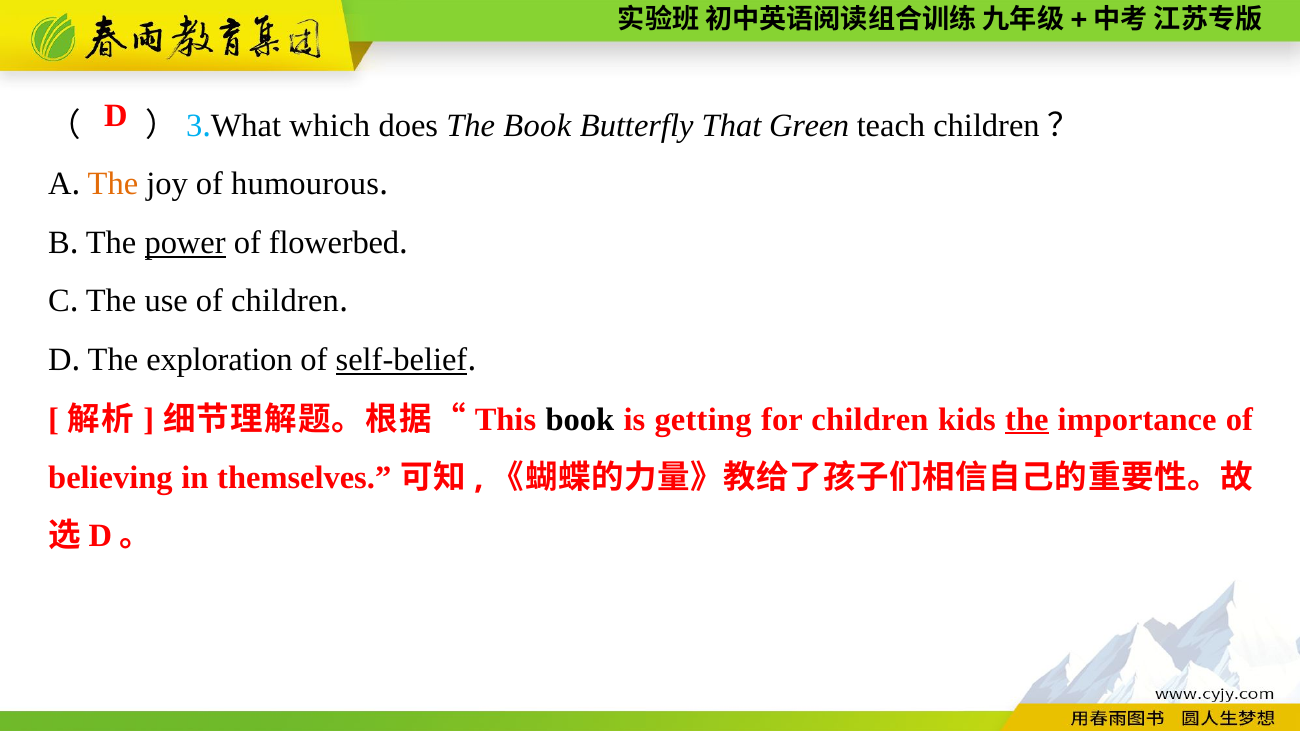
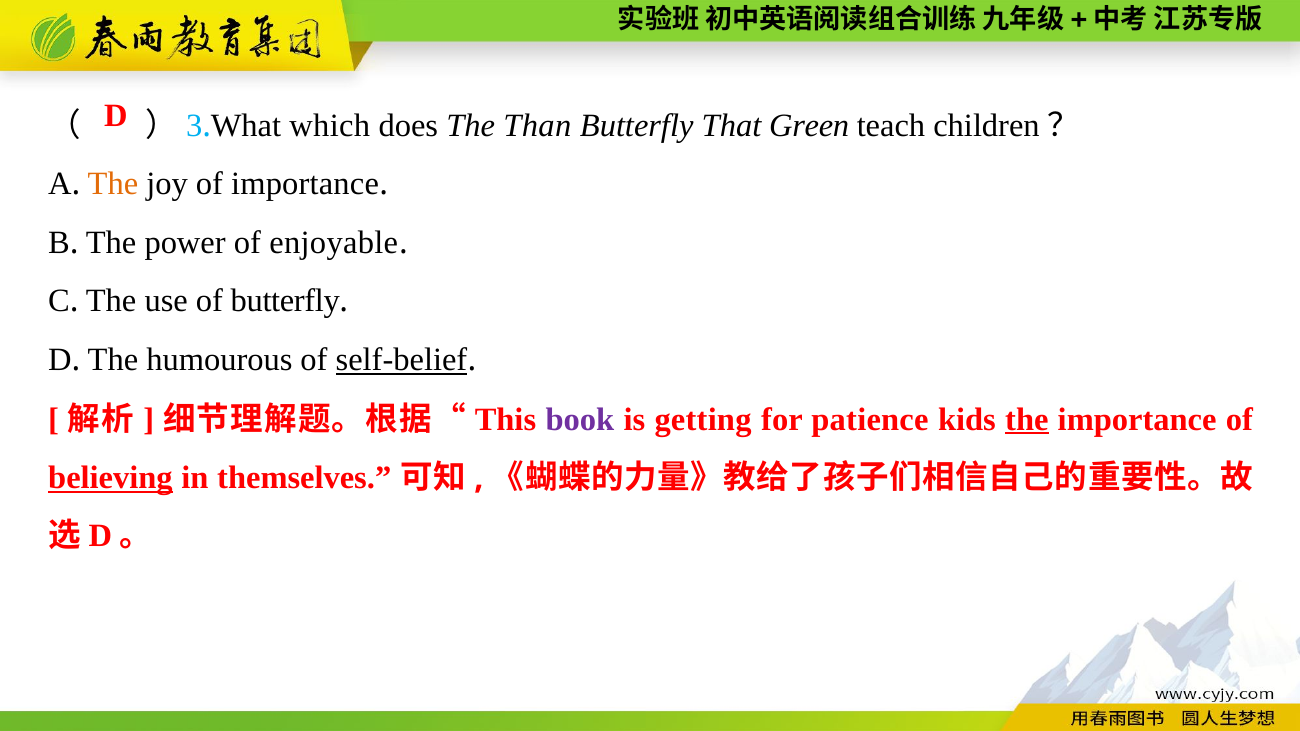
The Book: Book -> Than (537, 126)
of humourous: humourous -> importance (305, 184)
power underline: present -> none (185, 243)
flowerbed: flowerbed -> enjoyable (334, 243)
of children: children -> butterfly (285, 301)
exploration: exploration -> humourous (219, 360)
book colour: black -> purple (580, 419)
for children: children -> patience (870, 419)
believing underline: none -> present (110, 478)
